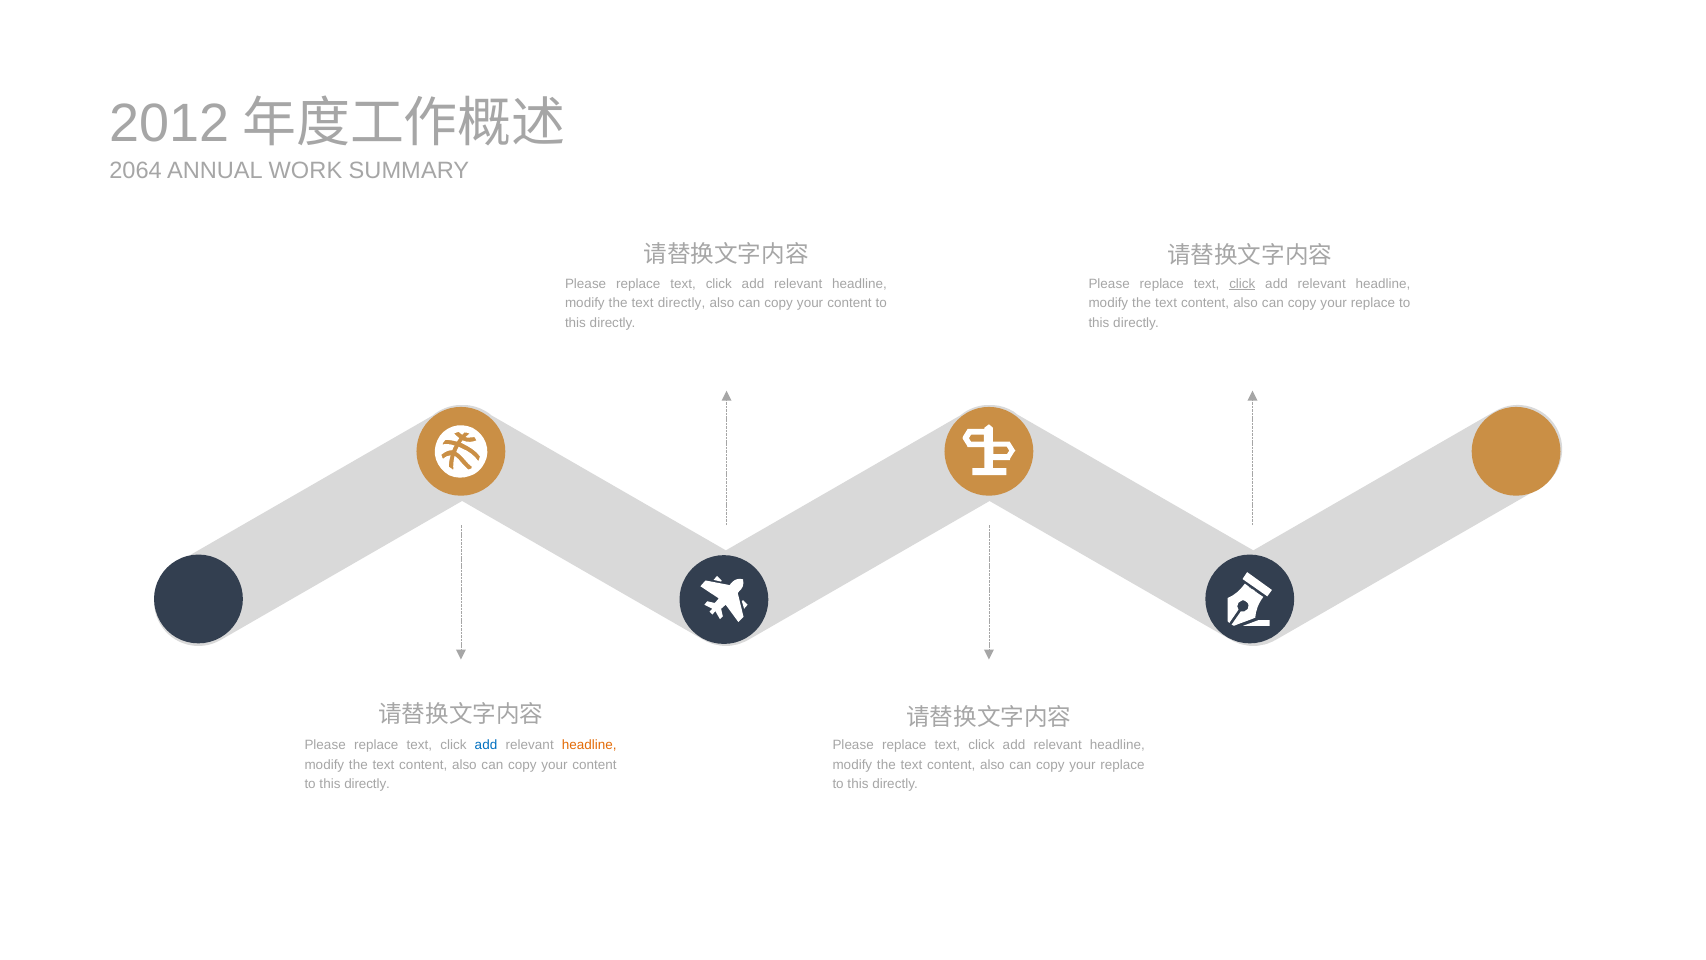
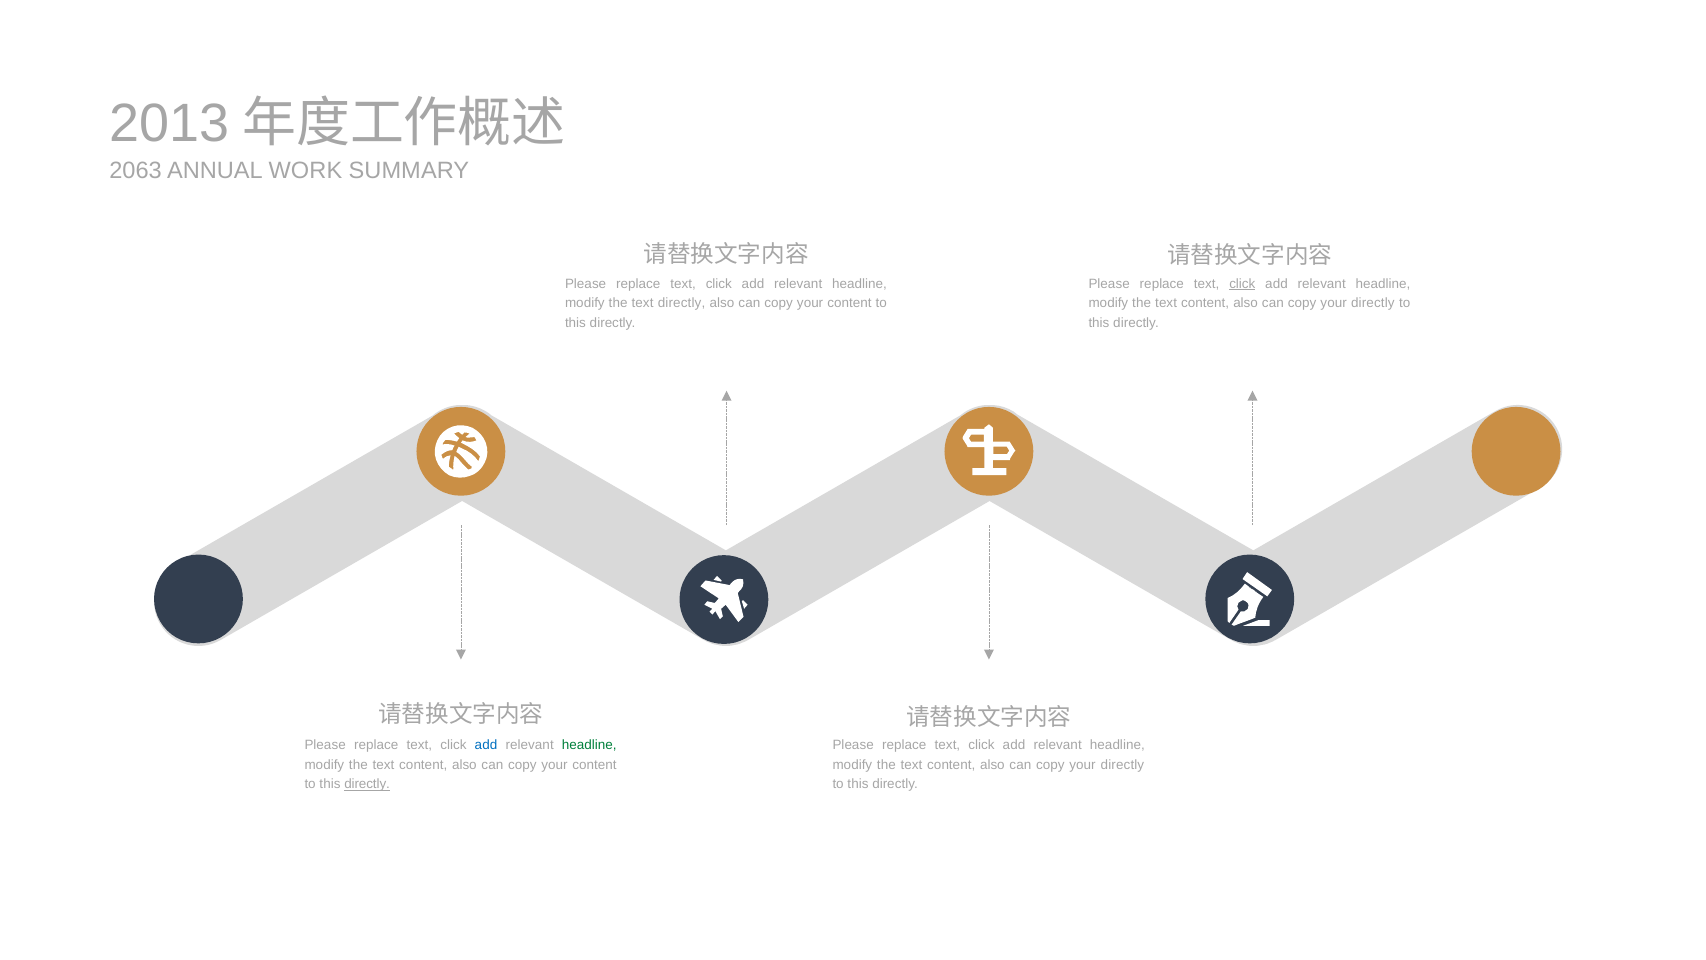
2012: 2012 -> 2013 (169, 124)
2064: 2064 -> 2063 (136, 171)
replace: replace -> directly (1373, 303)
headline colour: orange -> green (589, 745)
replace: replace -> directly (1122, 764)
directly underline: none -> present (367, 784)
